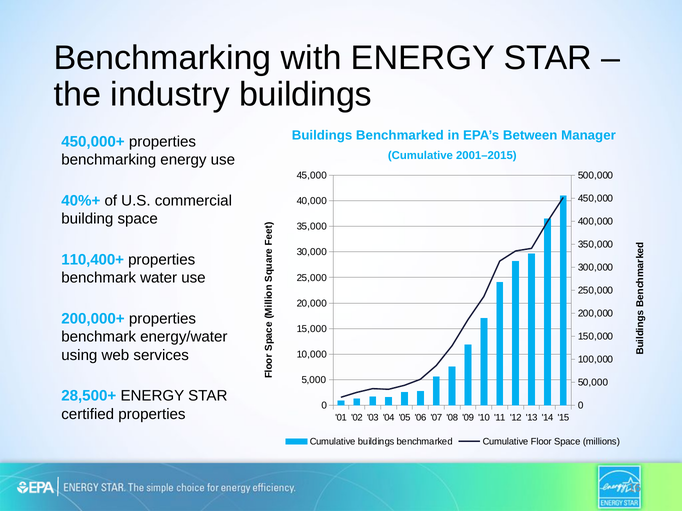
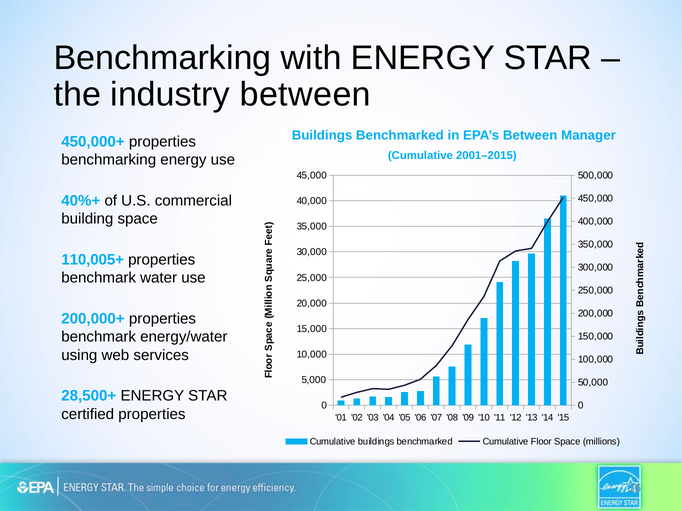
industry buildings: buildings -> between (305, 95)
110,400+: 110,400+ -> 110,005+ (93, 260)
